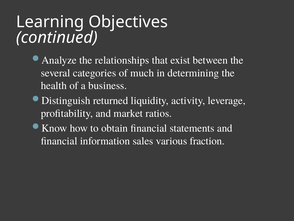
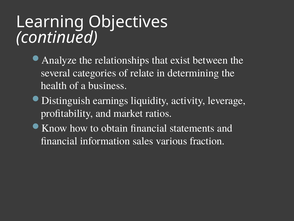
much: much -> relate (142, 73)
returned: returned -> earnings (111, 100)
